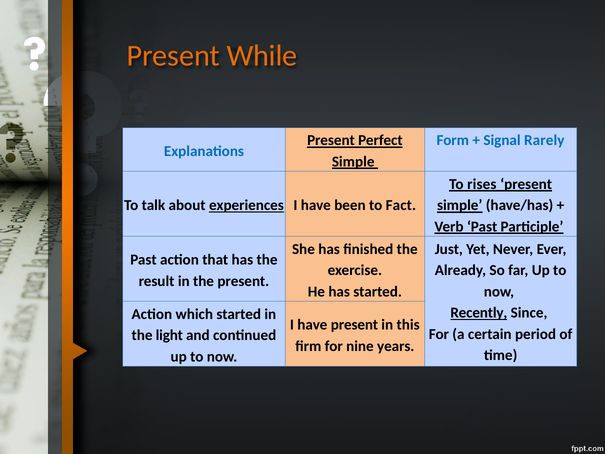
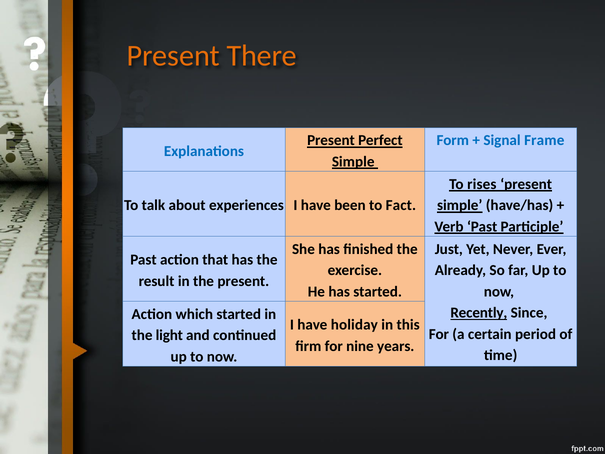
While: While -> There (262, 56)
Rarely: Rarely -> Frame (544, 140)
experiences underline: present -> none (246, 205)
have present: present -> holiday (354, 325)
